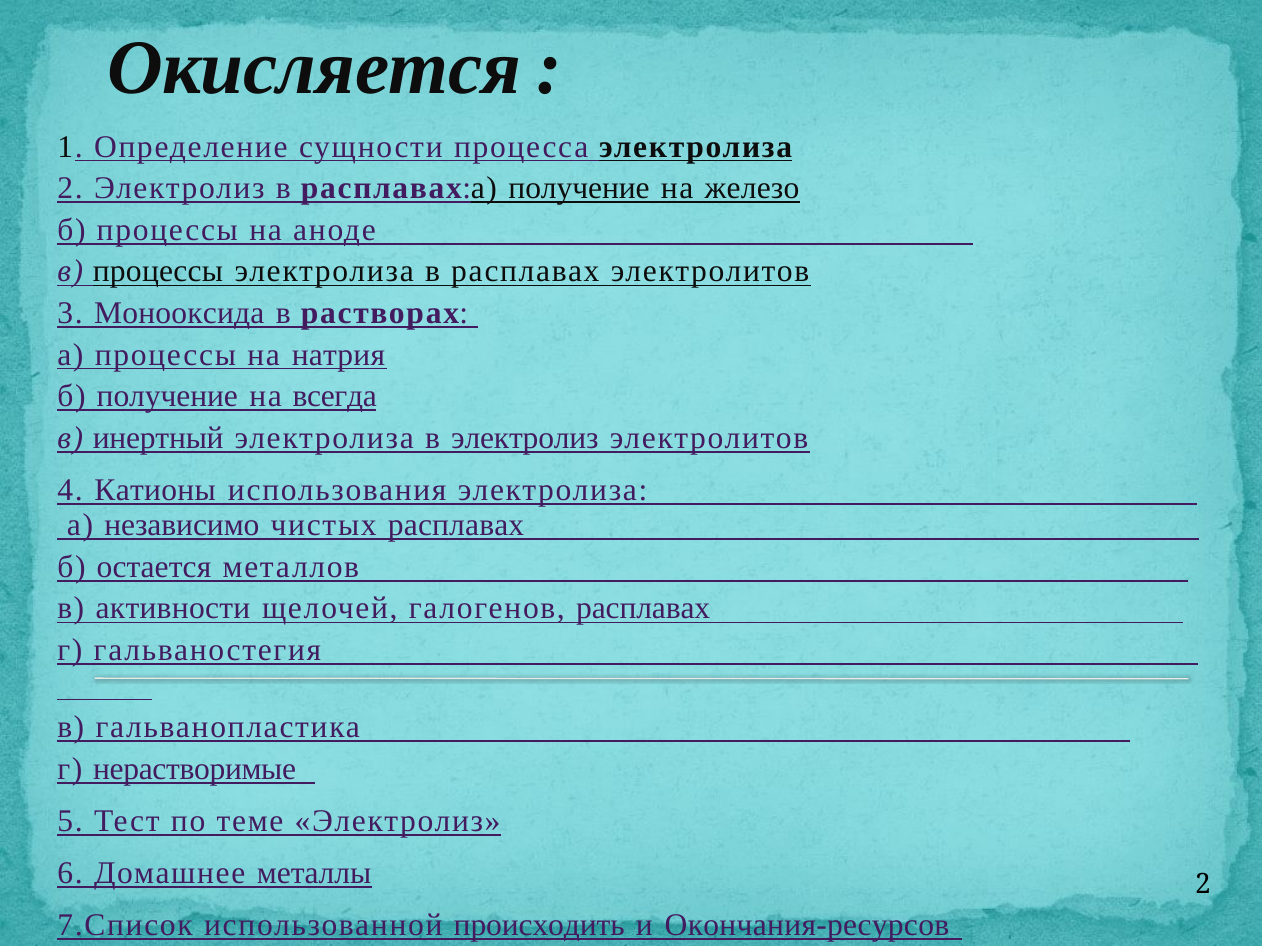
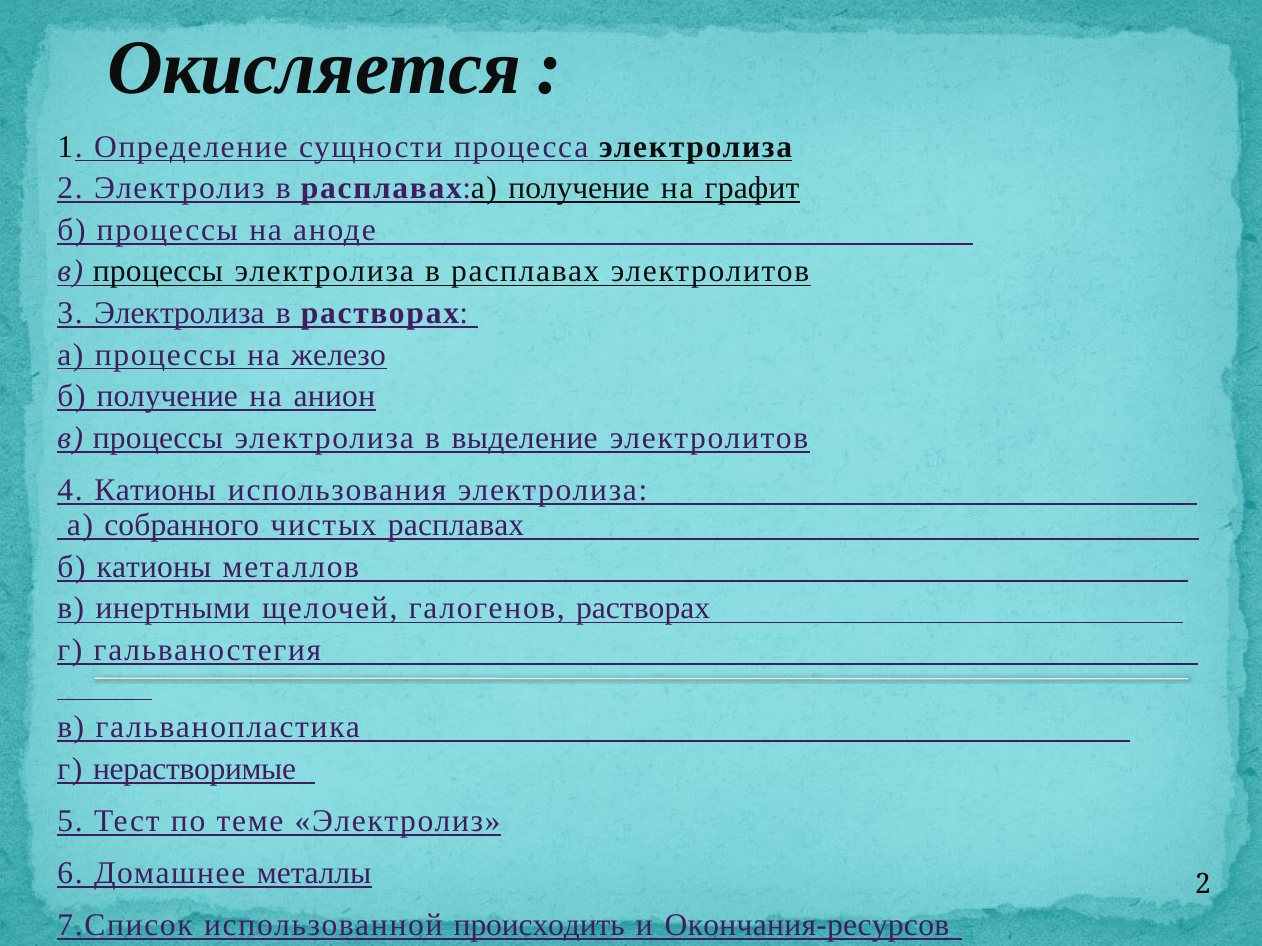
железо: железо -> графит (752, 188)
3 Монооксида: Монооксида -> Электролиза (179, 313)
натрия: натрия -> железо (338, 355)
всегда: всегда -> анион (334, 397)
инертный: инертный -> процессы (158, 438)
в электролиз: электролиз -> выделение (525, 438)
независимо: независимо -> собранного (182, 526)
б остается: остается -> катионы (154, 567)
активности: активности -> инертными (173, 609)
галогенов расплавах: расплавах -> растворах (643, 609)
